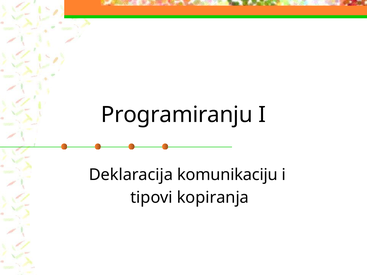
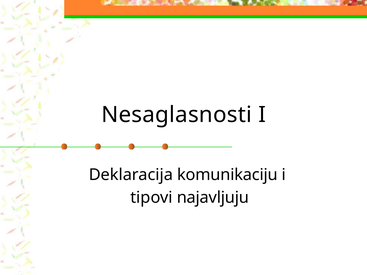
Programiranju: Programiranju -> Nesaglasnosti (177, 115)
kopiranja: kopiranja -> najavljuju (213, 198)
